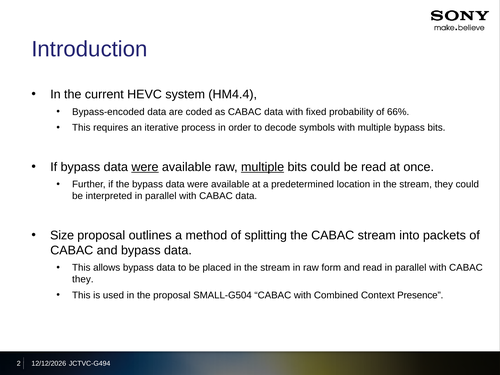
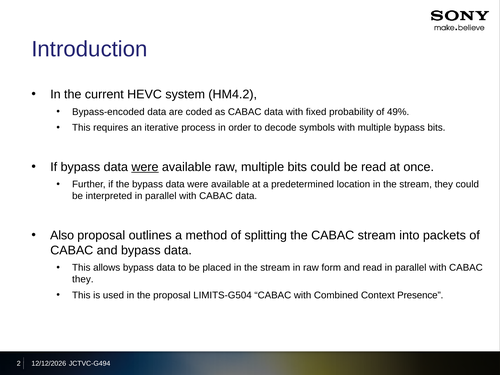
HM4.4: HM4.4 -> HM4.2 (233, 94)
66%: 66% -> 49% (398, 112)
multiple underline: present -> none (263, 167)
Size: Size -> Also (62, 235)
SMALL-G504: SMALL-G504 -> LIMITS-G504 (222, 295)
